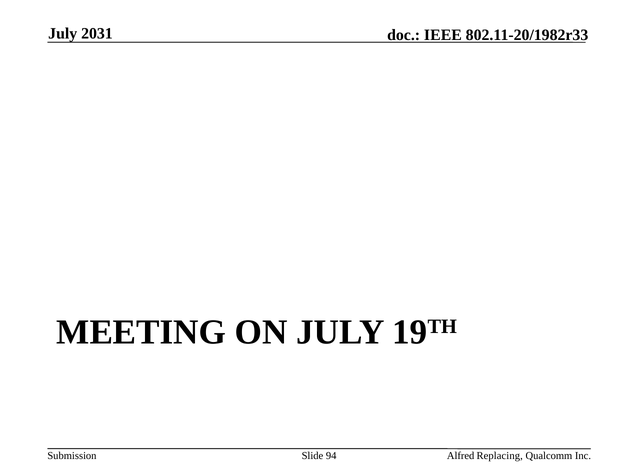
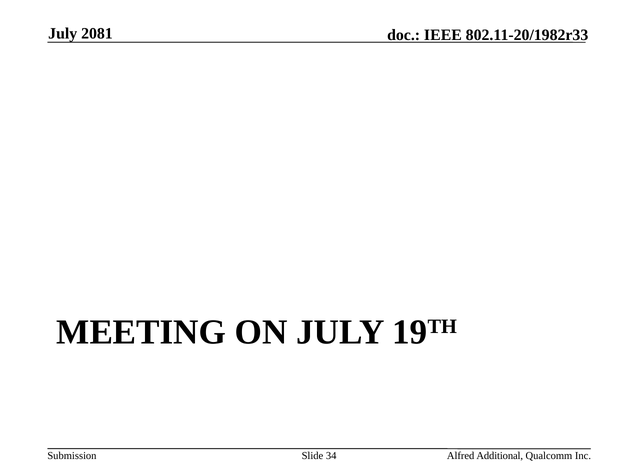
2031: 2031 -> 2081 (97, 34)
94: 94 -> 34 (331, 455)
Replacing: Replacing -> Additional (500, 455)
